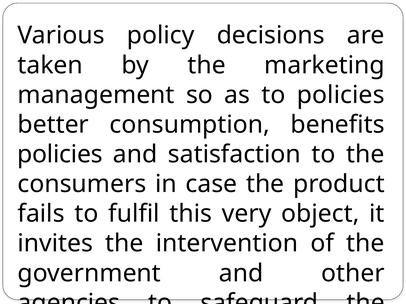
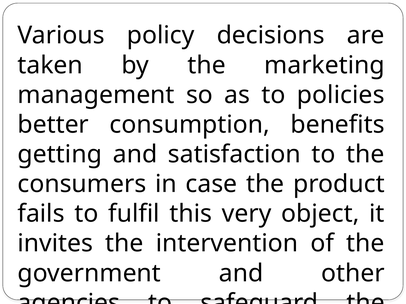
policies: policies -> getting (60, 155)
